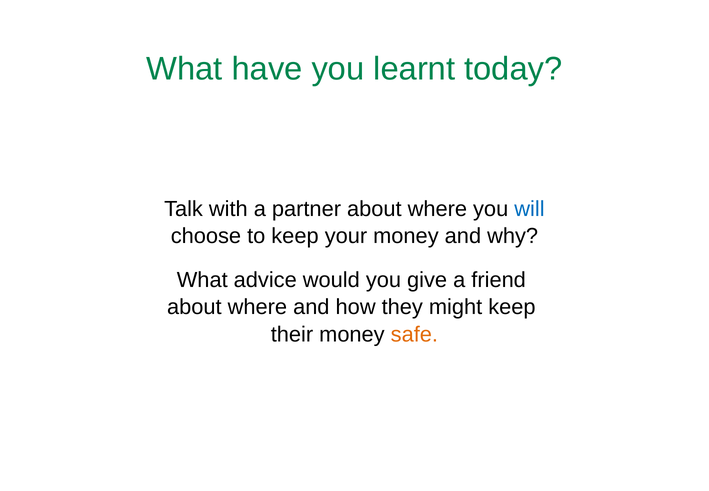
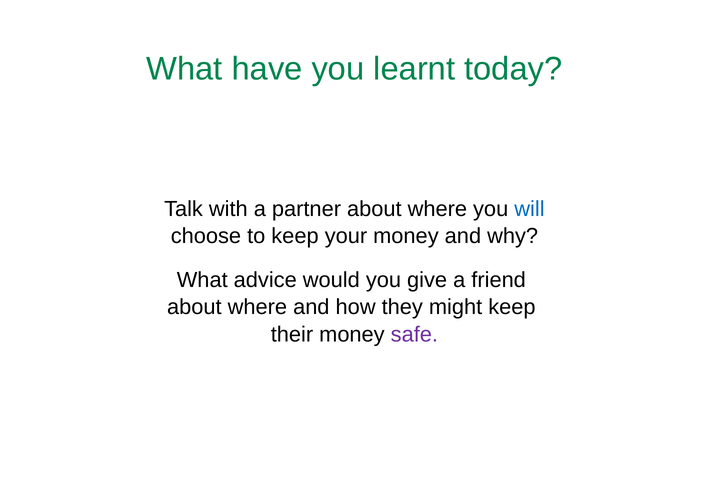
safe colour: orange -> purple (414, 334)
